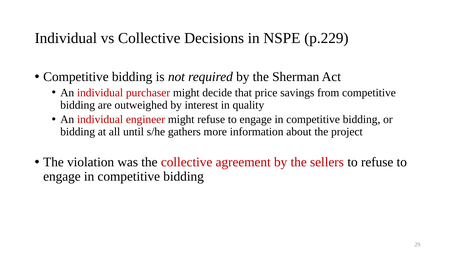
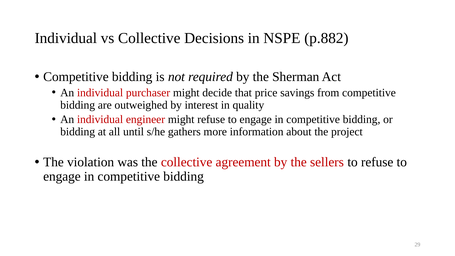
p.229: p.229 -> p.882 (326, 38)
